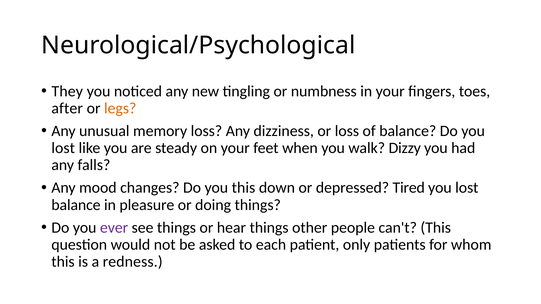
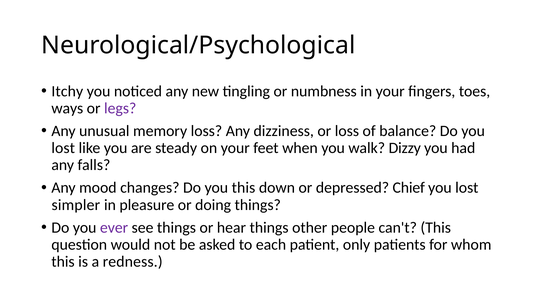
They: They -> Itchy (67, 91)
after: after -> ways (67, 109)
legs colour: orange -> purple (120, 109)
Tired: Tired -> Chief (409, 188)
balance: balance -> simpler (76, 205)
